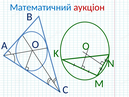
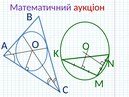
Математичний colour: blue -> purple (41, 7)
